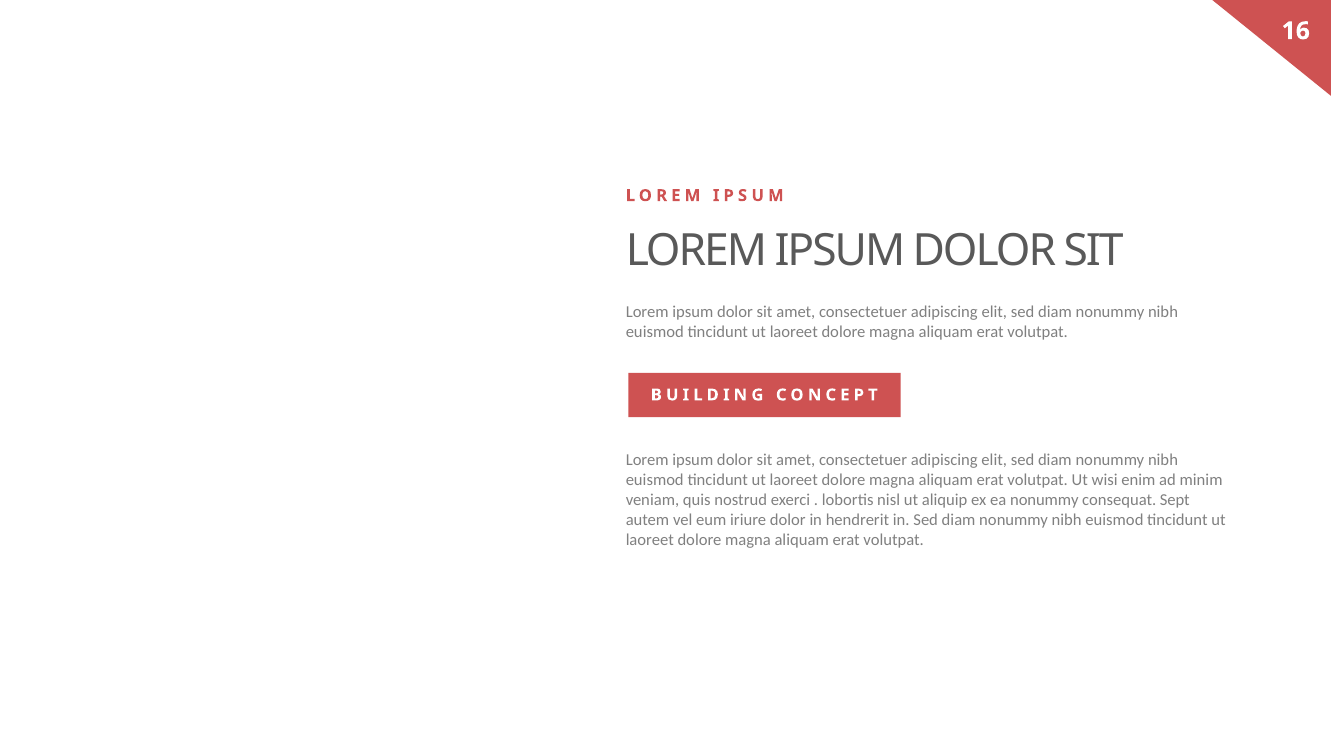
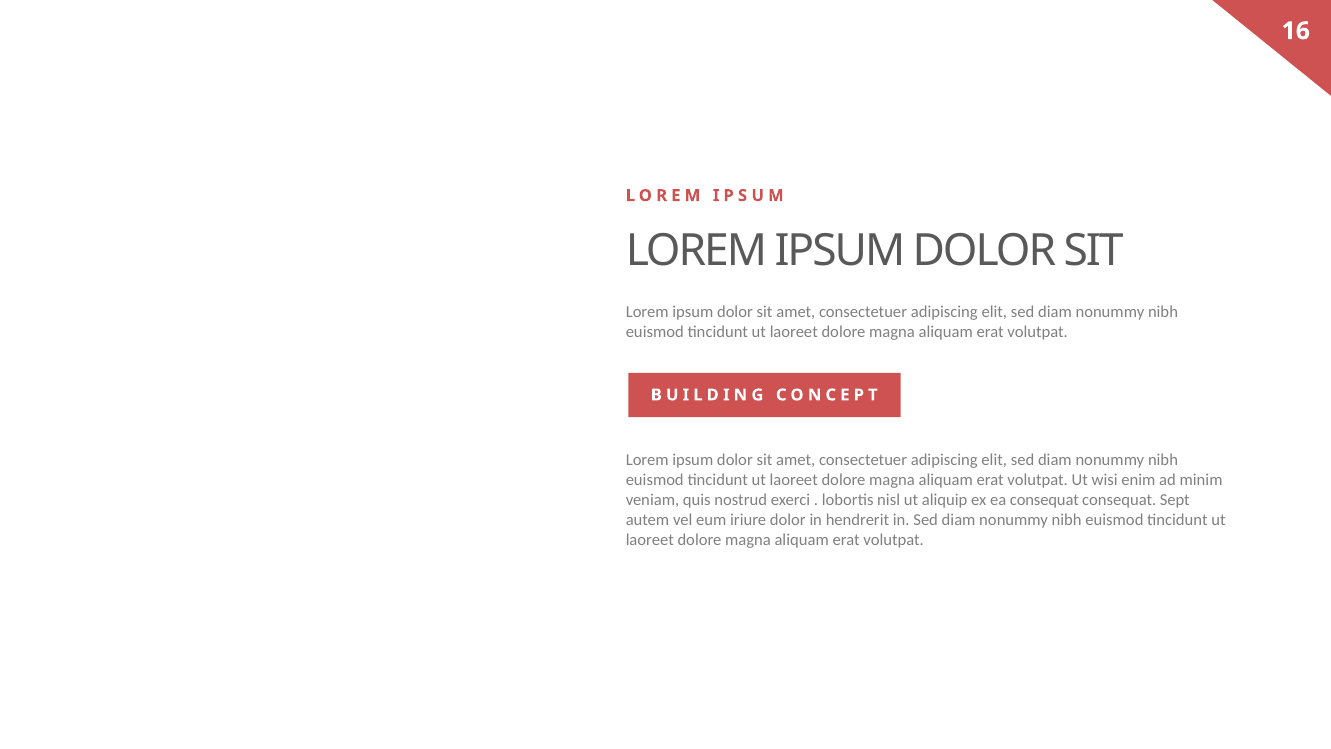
ea nonummy: nonummy -> consequat (1044, 500)
